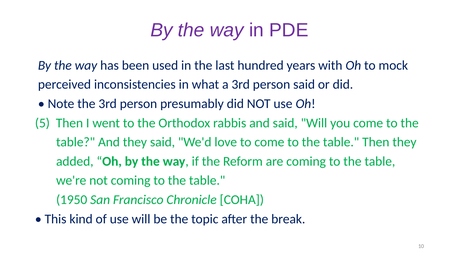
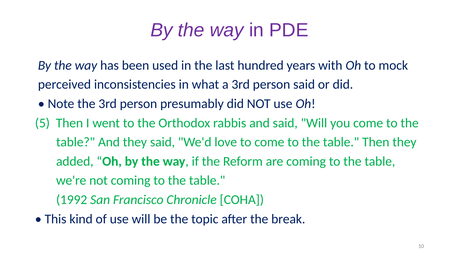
1950: 1950 -> 1992 (72, 200)
